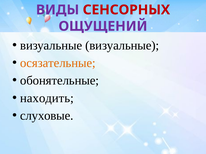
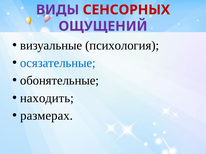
визуальные визуальные: визуальные -> психология (122, 46)
осязательные colour: orange -> blue (58, 63)
слуховые: слуховые -> размерах (47, 116)
